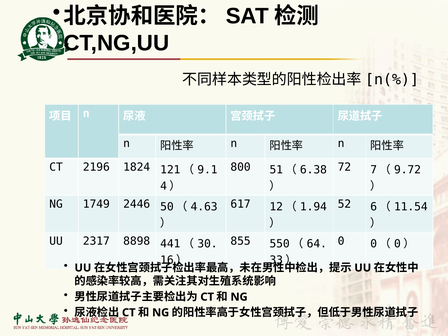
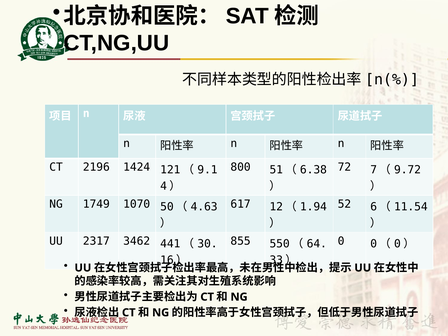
1824: 1824 -> 1424 (137, 167)
2446: 2446 -> 1070 (137, 204)
8898: 8898 -> 3462 (137, 241)
